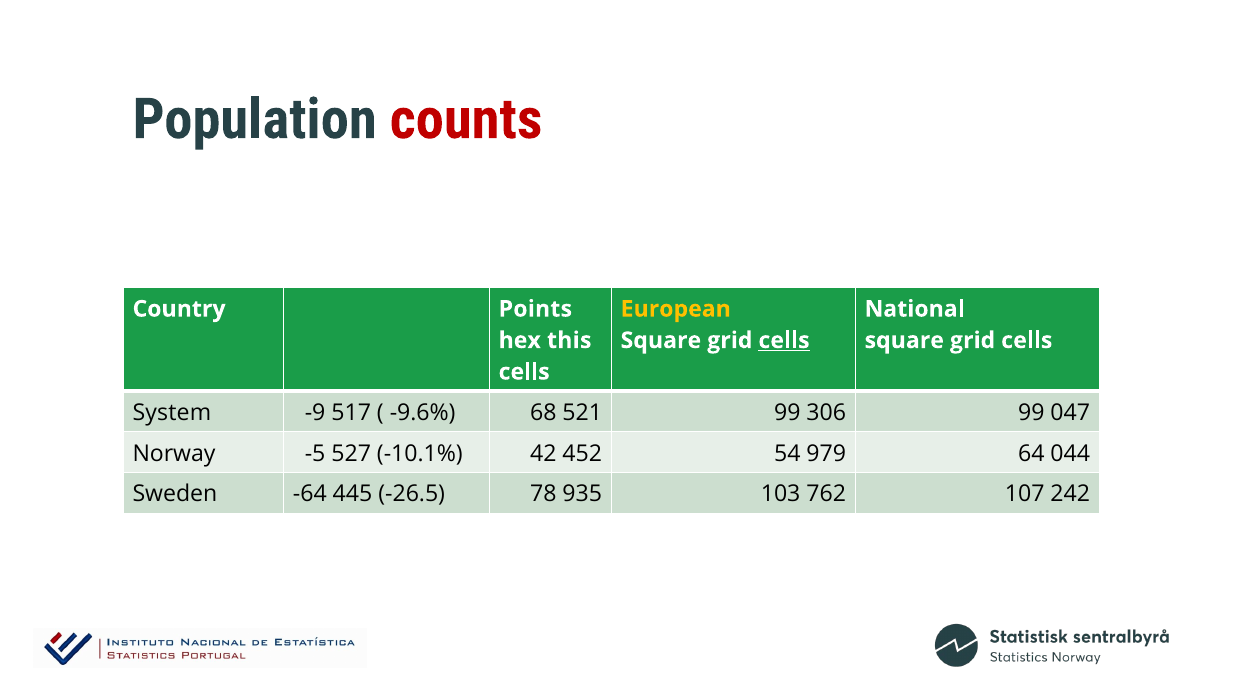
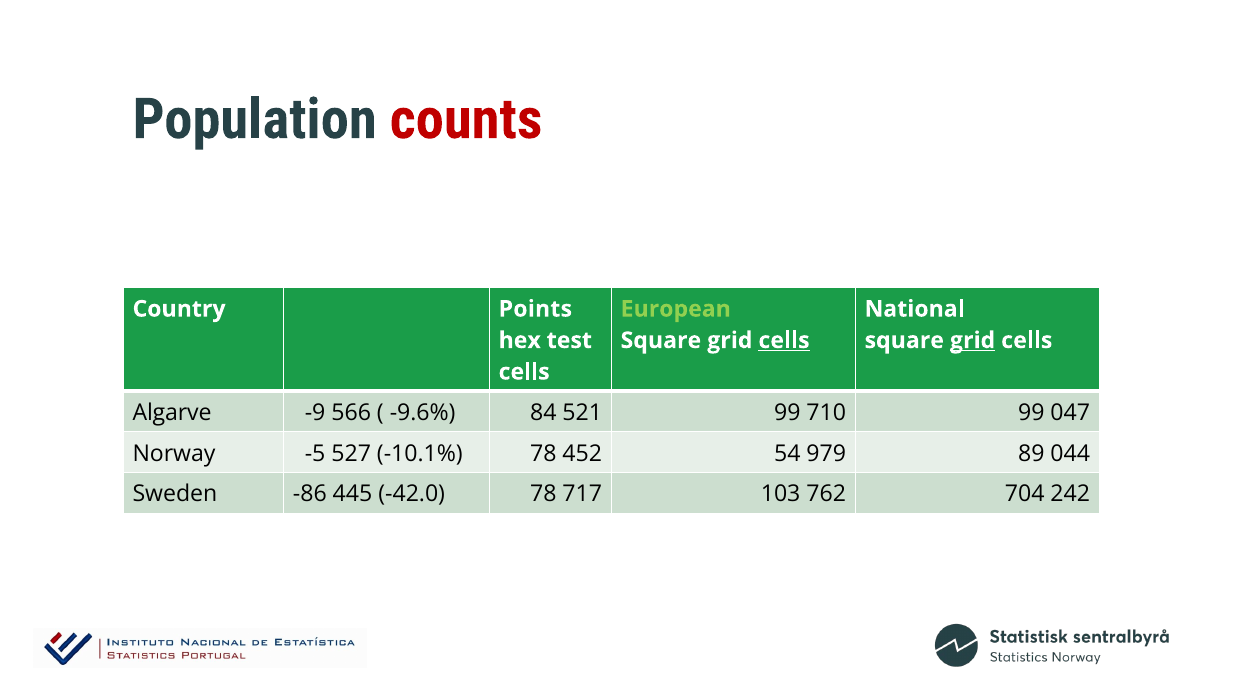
European colour: yellow -> light green (676, 309)
this: this -> test (569, 340)
grid underline: none -> present (973, 340)
System: System -> Algarve (172, 412)
517: 517 -> 566 (351, 412)
68: 68 -> 84 (543, 412)
306: 306 -> 710 (826, 412)
-10.1% 42: 42 -> 78 (543, 453)
64: 64 -> 89 (1031, 453)
-64: -64 -> -86 (310, 494)
-26.5: -26.5 -> -42.0 (412, 494)
935: 935 -> 717 (582, 494)
107: 107 -> 704 (1025, 494)
